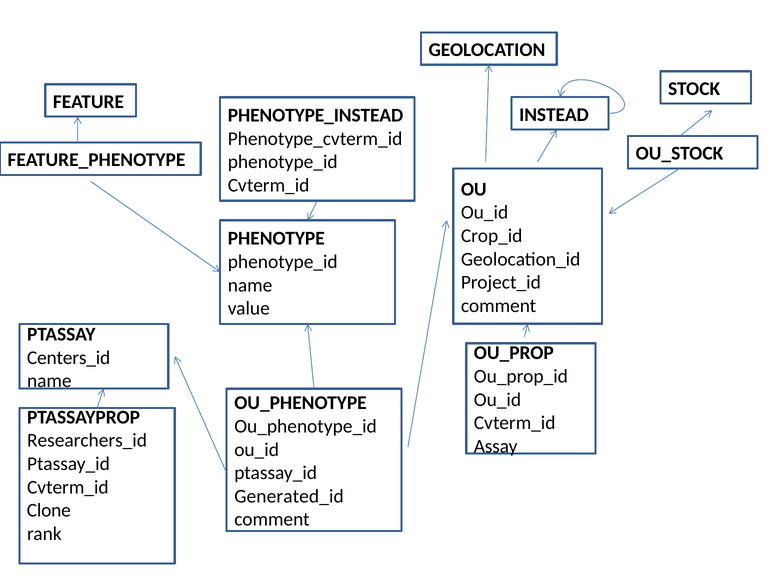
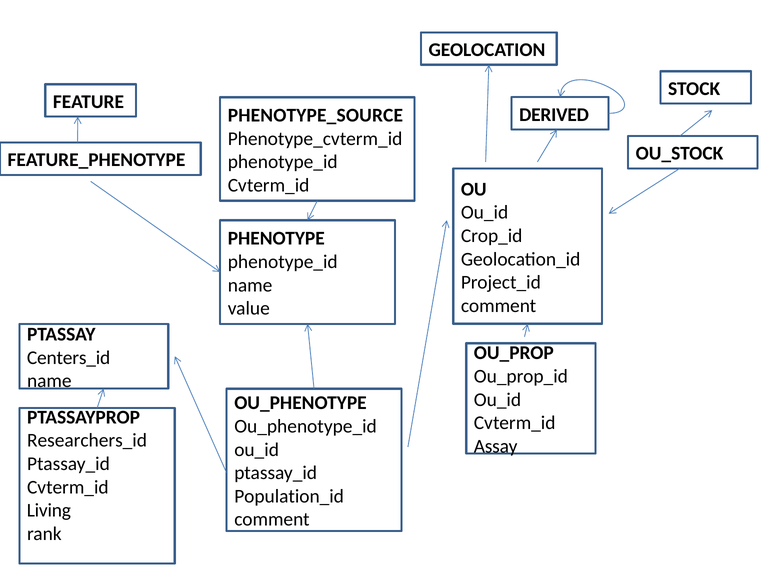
INSTEAD: INSTEAD -> DERIVED (554, 115)
PHENOTYPE_INSTEAD: PHENOTYPE_INSTEAD -> PHENOTYPE_SOURCE (315, 115)
Generated_id: Generated_id -> Population_id (289, 496)
Clone: Clone -> Living (49, 510)
